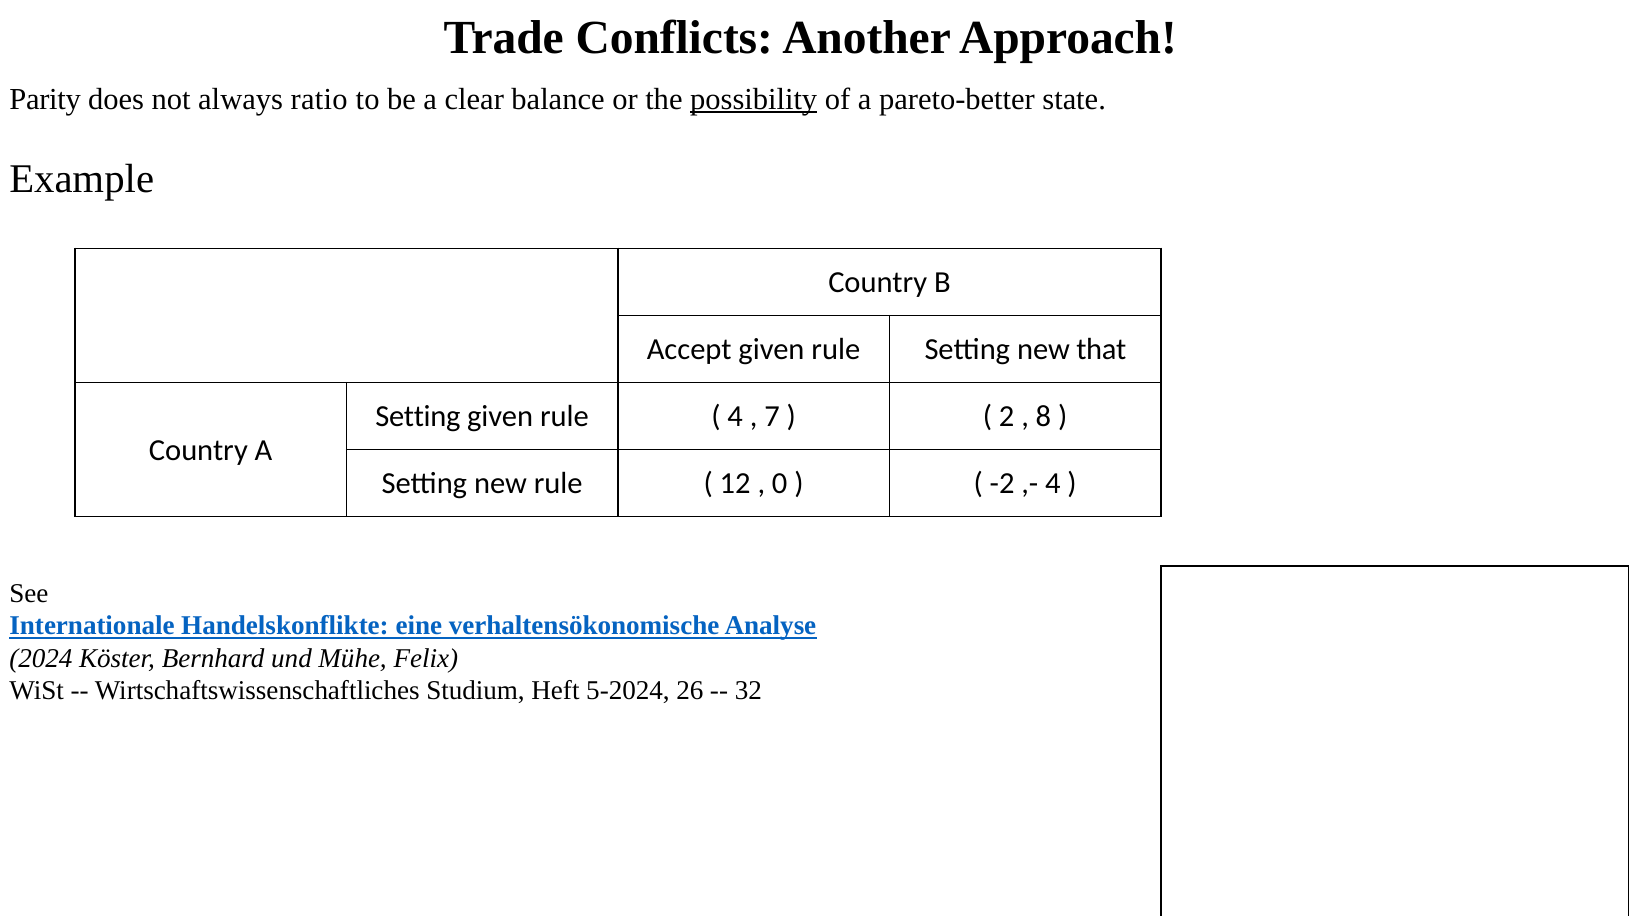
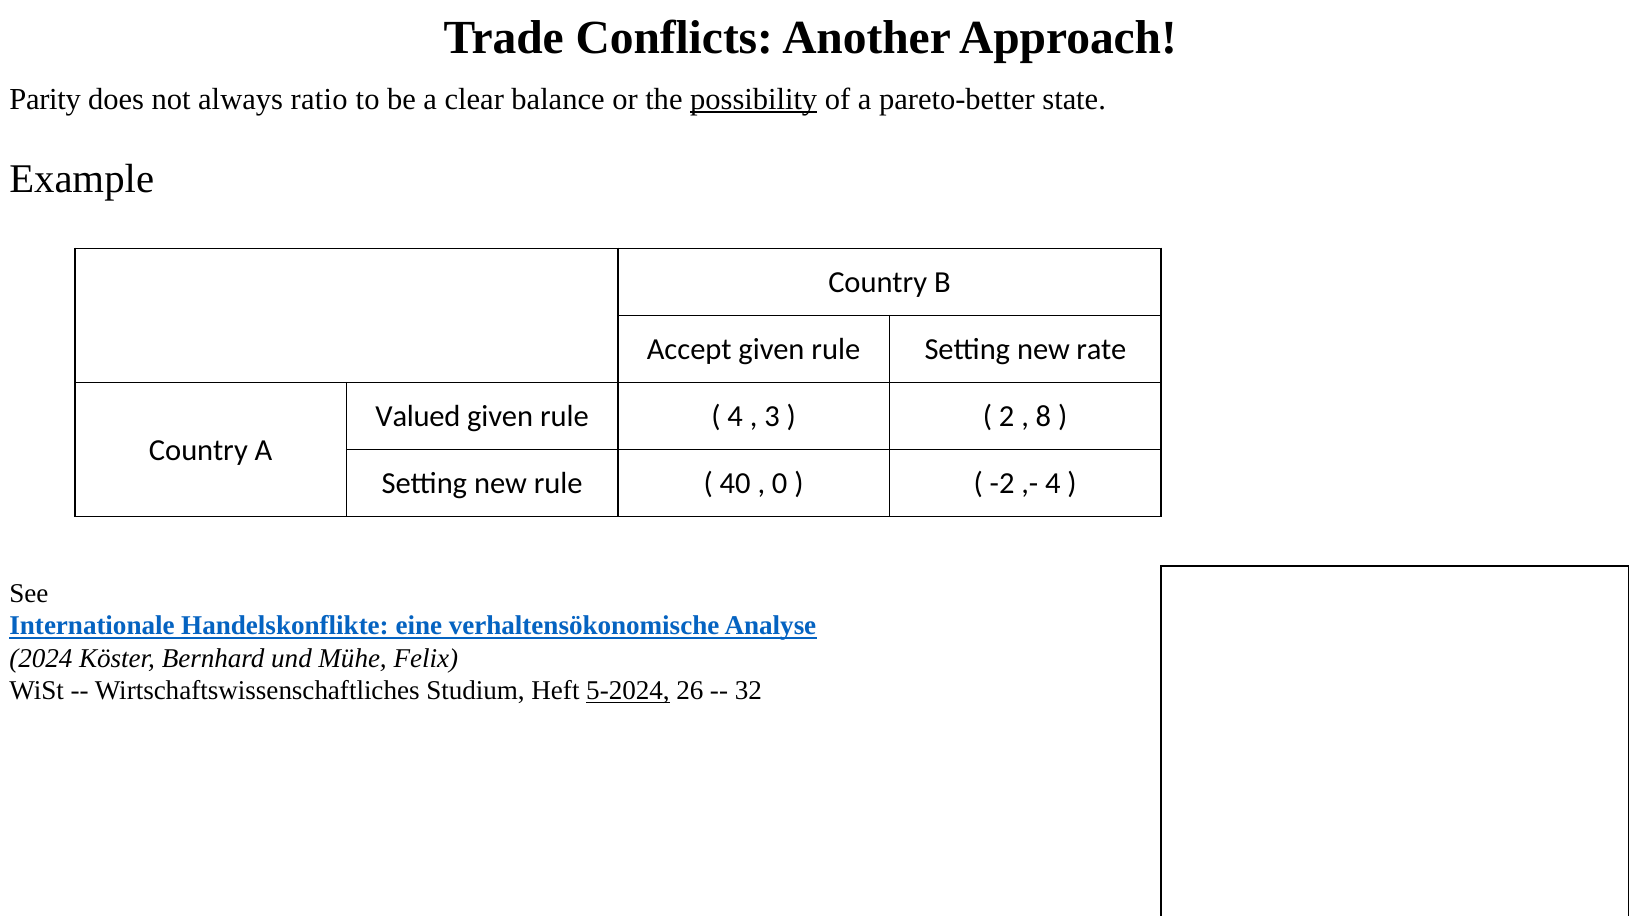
that: that -> rate (1101, 350)
Setting: Setting -> Valued (418, 417)
7: 7 -> 3 (772, 417)
12: 12 -> 40 (735, 484)
5-2024 underline: none -> present (628, 691)
